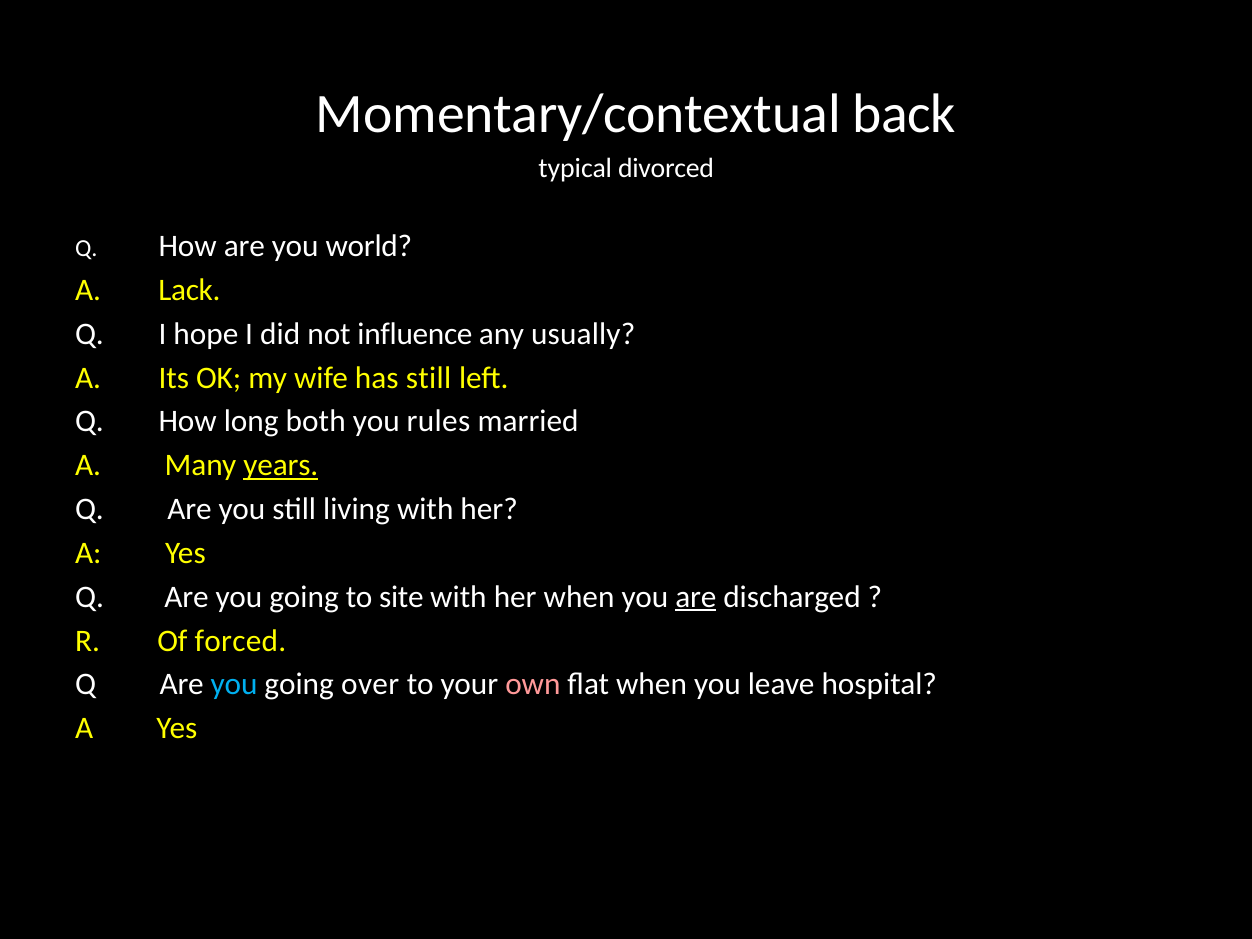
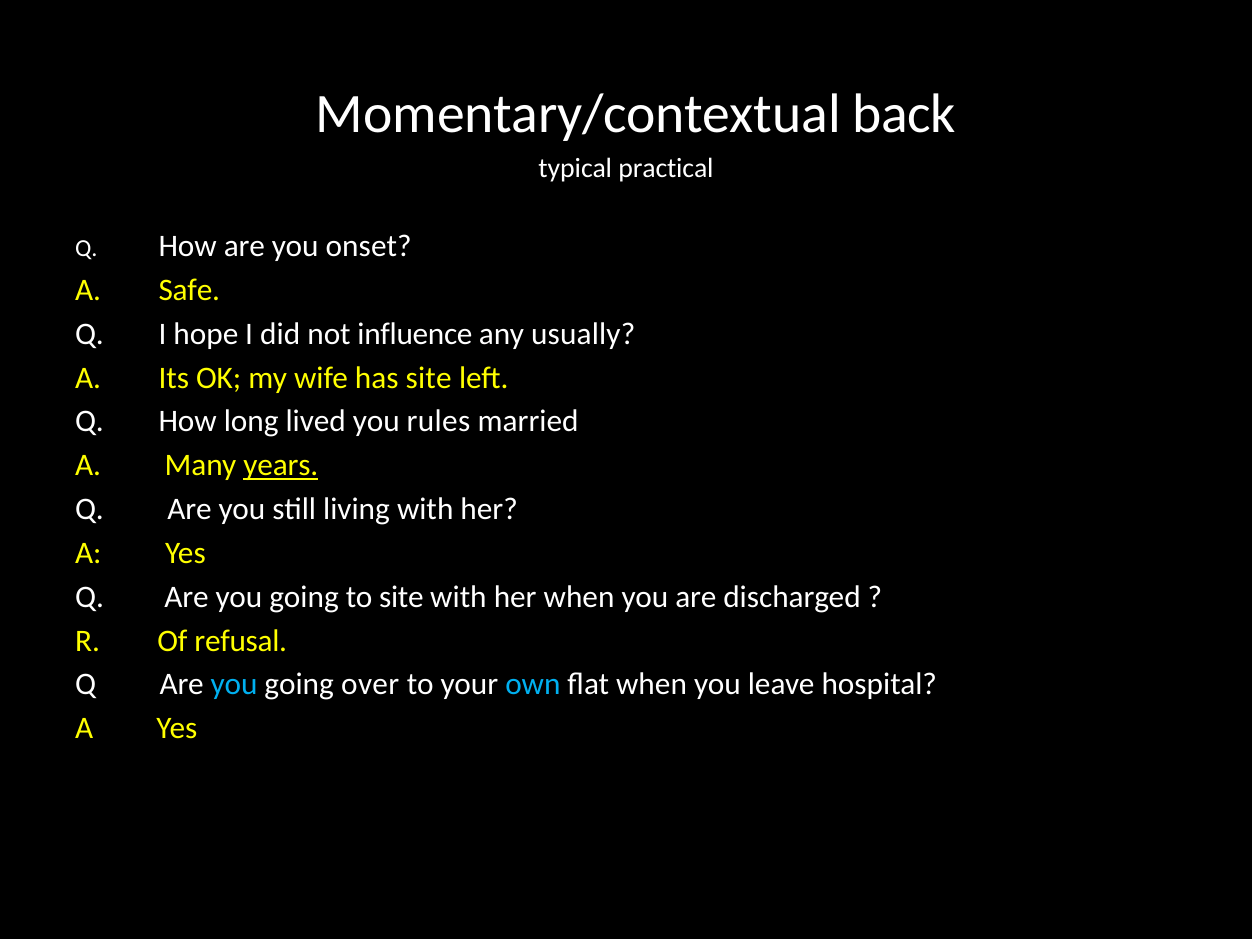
divorced: divorced -> practical (666, 168)
world: world -> onset (369, 246)
Lack: Lack -> Safe (189, 290)
has still: still -> site (429, 378)
both: both -> lived (316, 422)
are underline: present -> none (696, 597)
forced: forced -> refusal (241, 641)
own colour: pink -> light blue (533, 685)
